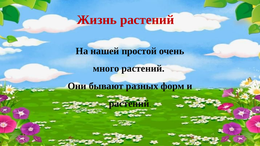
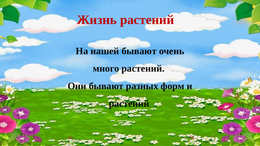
нашей простой: простой -> бывают (139, 51)
